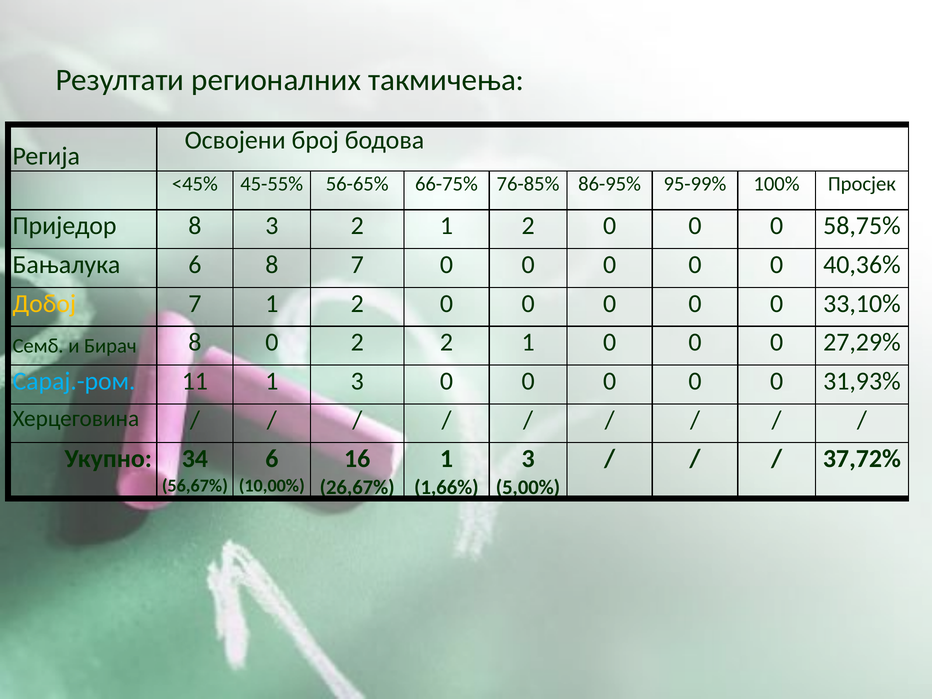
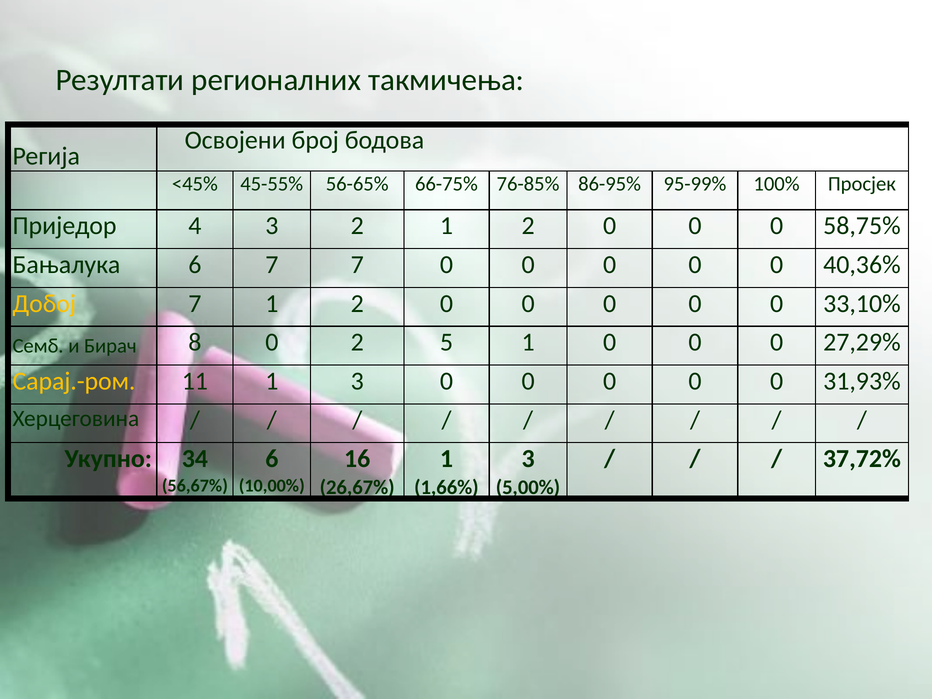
Приједор 8: 8 -> 4 (195, 226)
6 8: 8 -> 7 (272, 265)
2 2: 2 -> 5 (447, 342)
Сарај.-ром colour: light blue -> yellow (74, 381)
